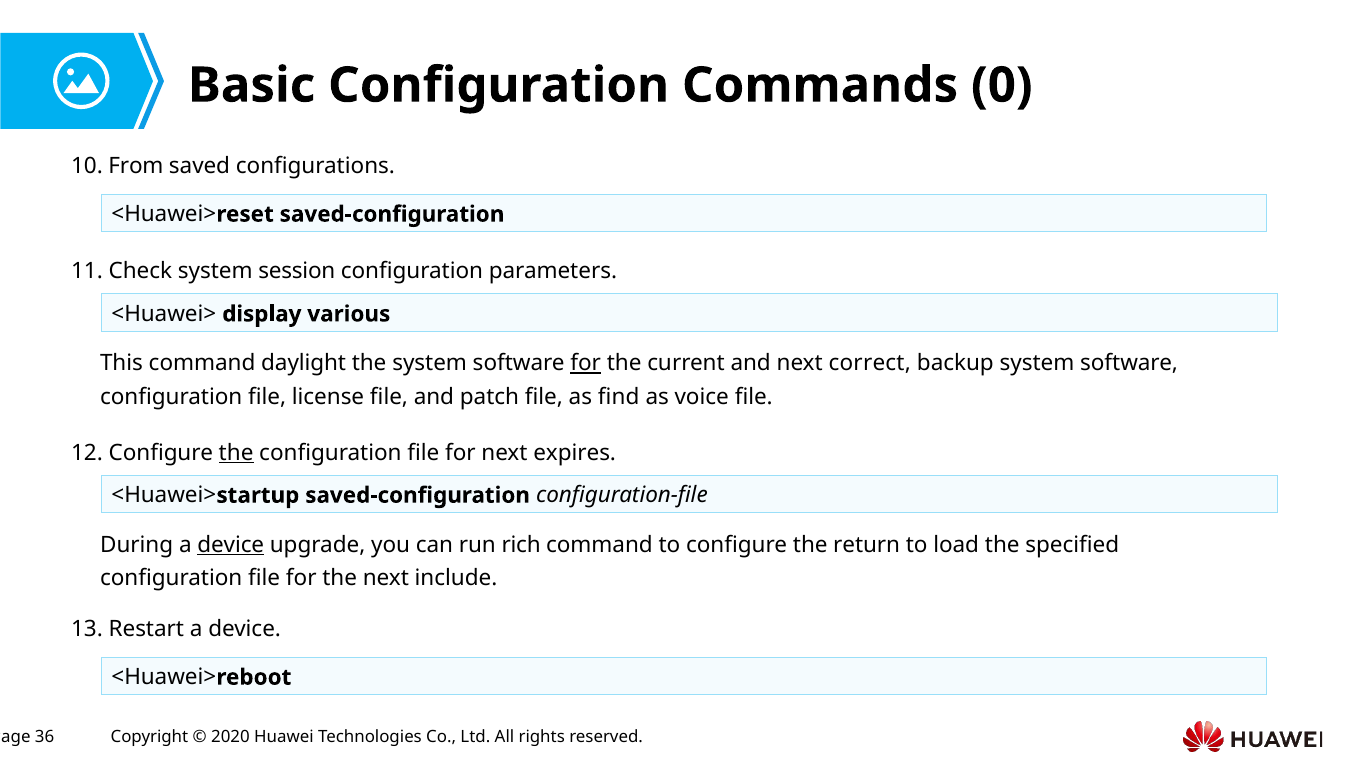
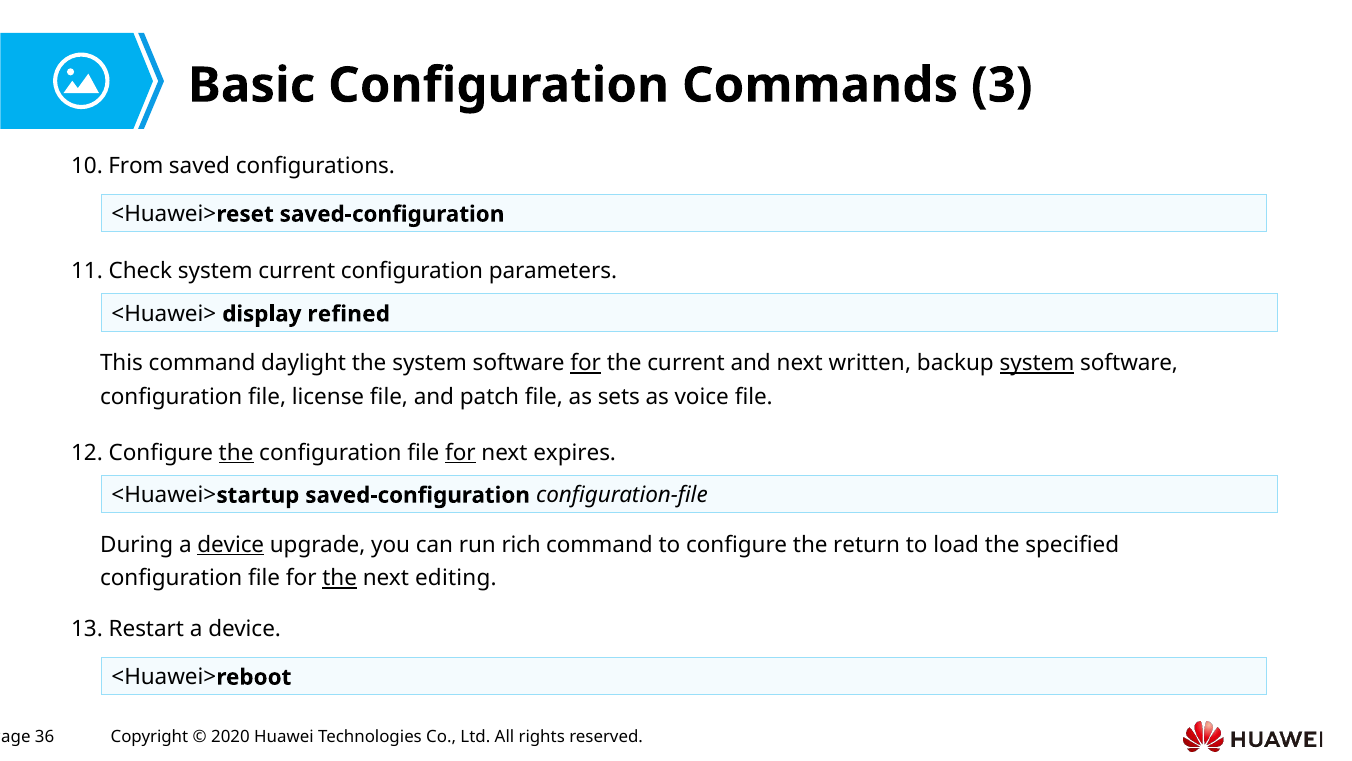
0: 0 -> 3 (1002, 85)
system session: session -> current (297, 271)
various: various -> refined (349, 314)
correct: correct -> written (870, 363)
system underline: none -> present (1037, 363)
find: find -> sets (619, 397)
for underline: none -> present (460, 452)
the underline: none -> present (340, 578)
include: include -> editing (456, 578)
